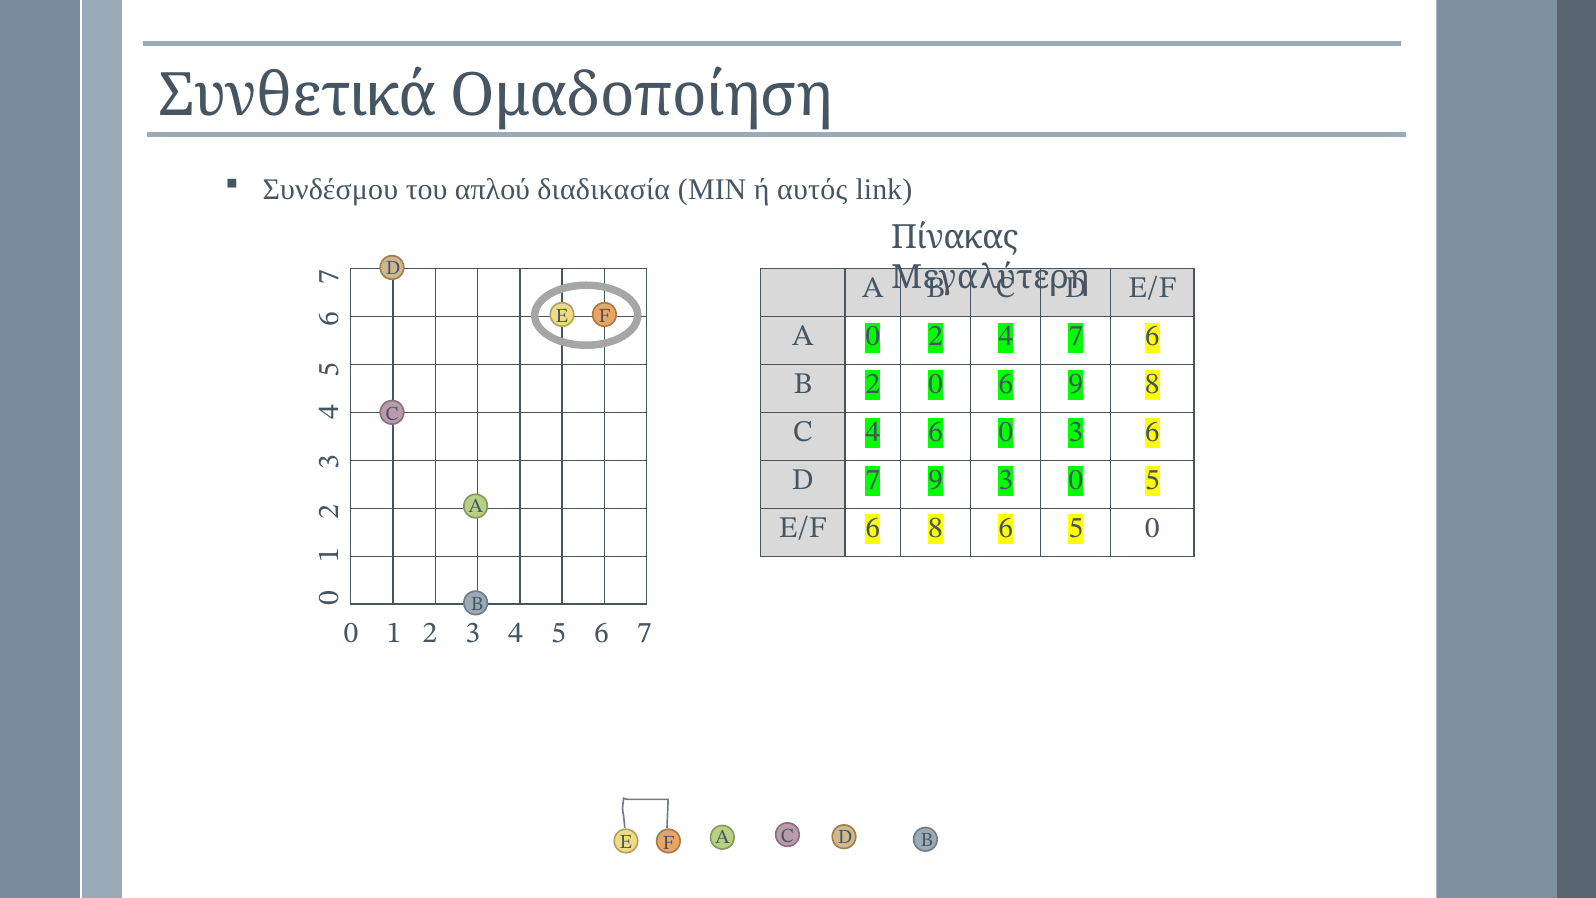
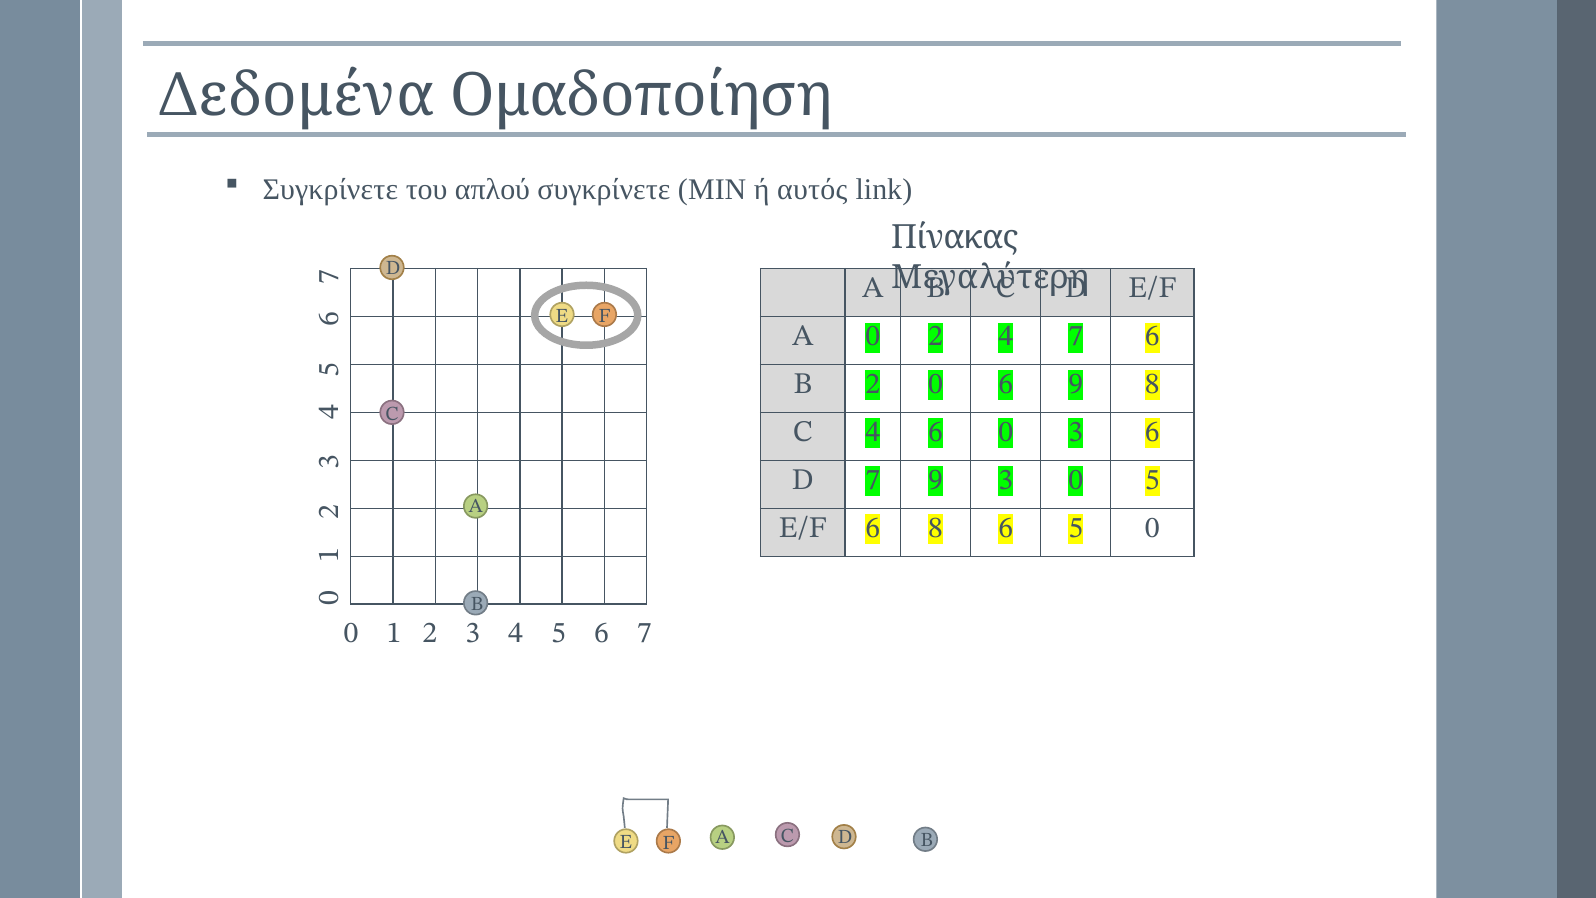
Συνθετικά: Συνθετικά -> Δεδομένα (297, 96)
Συνδέσμου: Συνδέσμου -> Συγκρίνετε (330, 190)
απλού διαδικασία: διαδικασία -> συγκρίνετε (604, 190)
